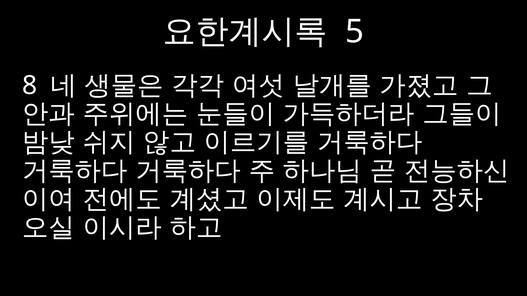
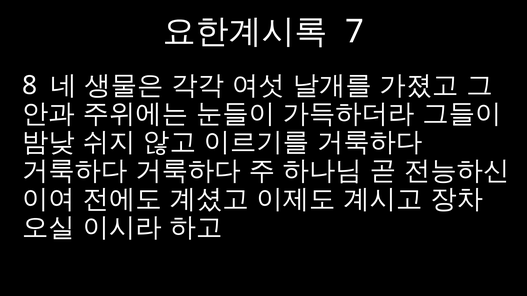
5: 5 -> 7 (355, 32)
